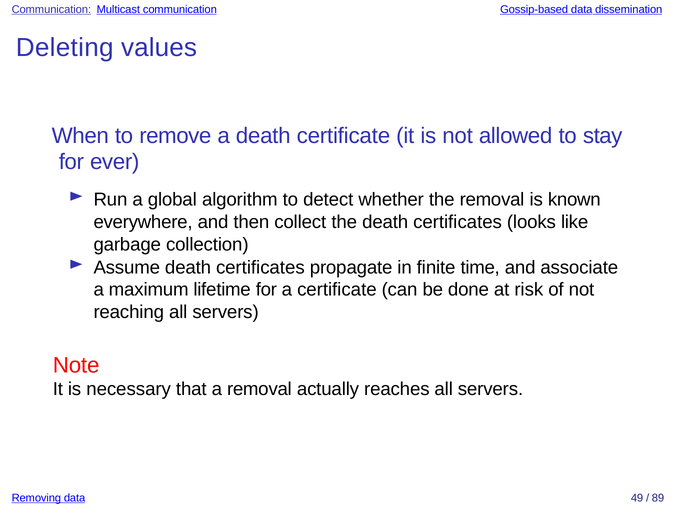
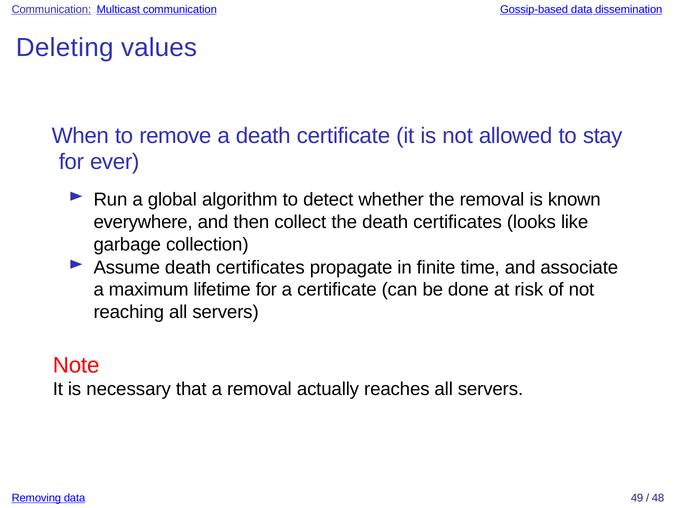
89: 89 -> 48 (658, 498)
